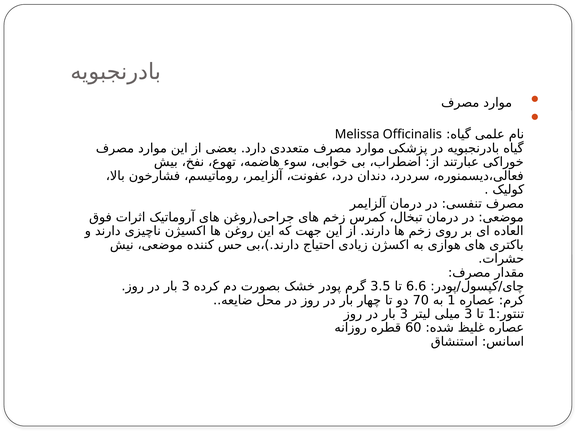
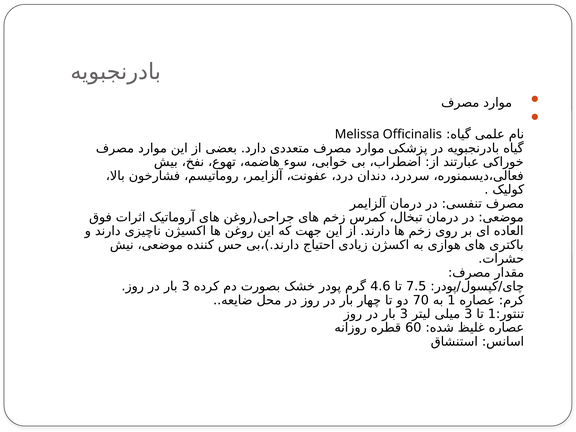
3.5: 3.5 -> 4.6 (380, 286)
6.6: 6.6 -> 7.5 (416, 286)
